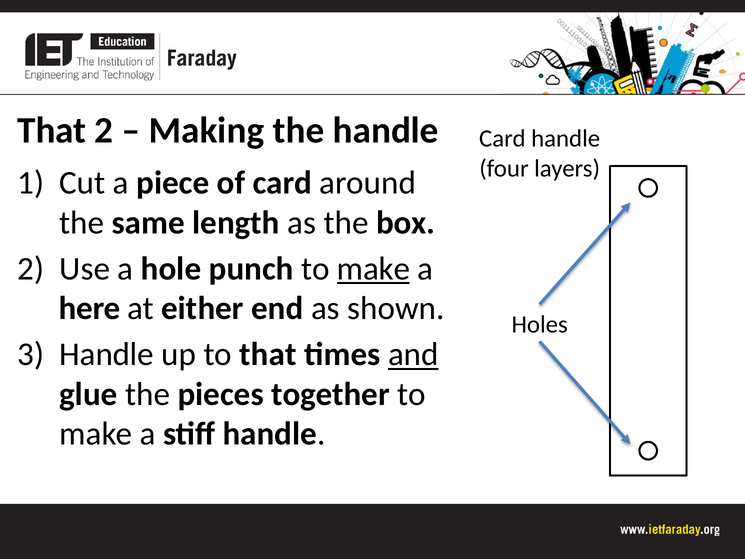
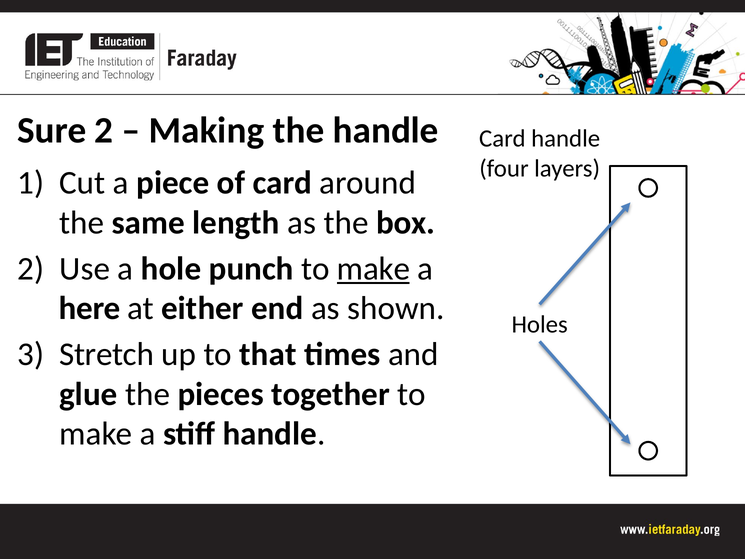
That: That -> Sure (52, 130)
Handle: Handle -> Stretch (107, 354)
and underline: present -> none (413, 354)
